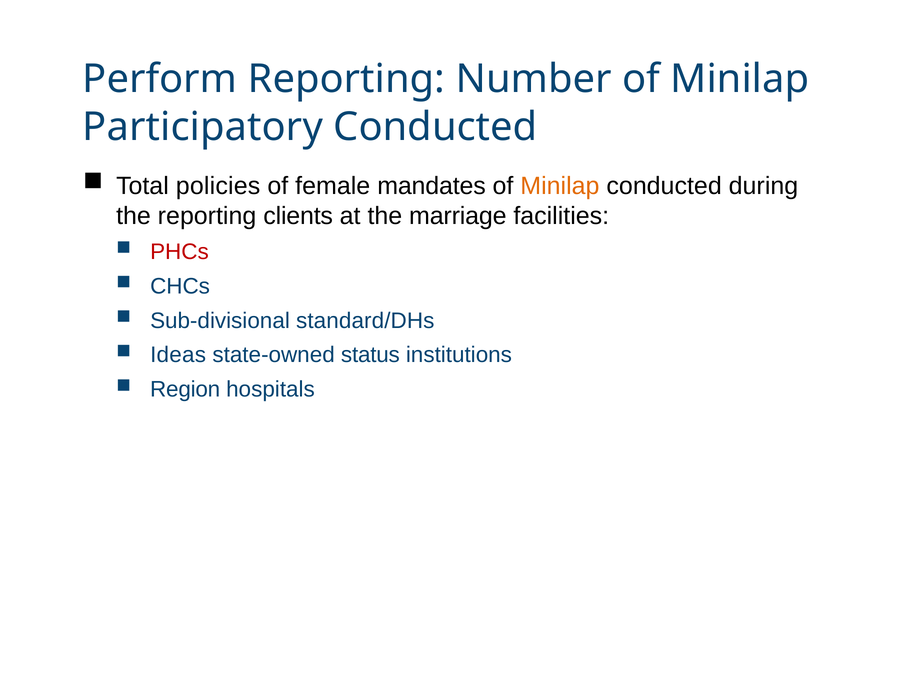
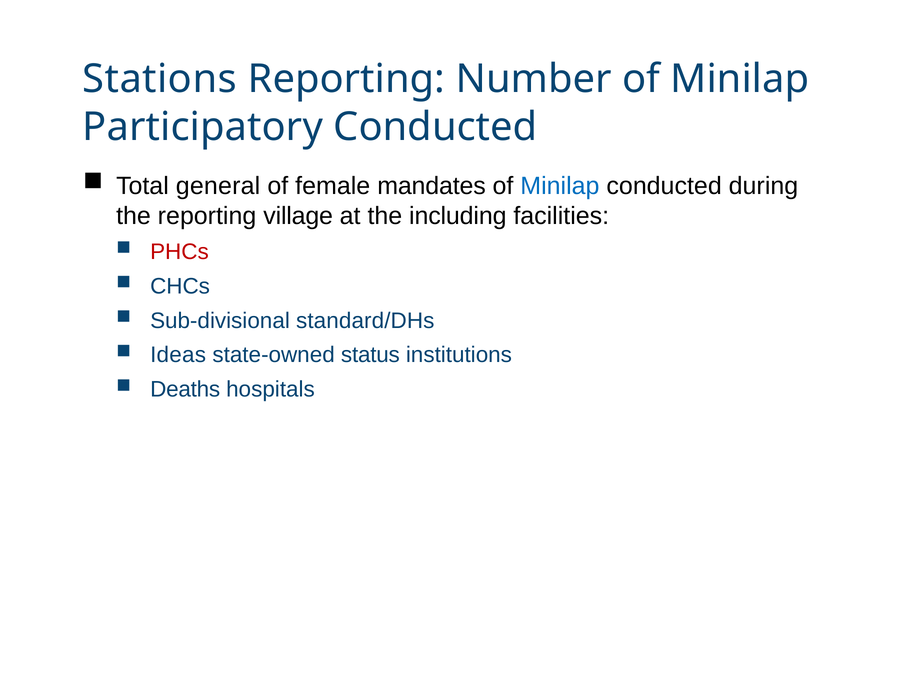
Perform: Perform -> Stations (160, 79)
policies: policies -> general (218, 186)
Minilap colour: orange -> blue (560, 186)
clients: clients -> village (298, 216)
marriage: marriage -> including (458, 216)
Region: Region -> Deaths (185, 390)
